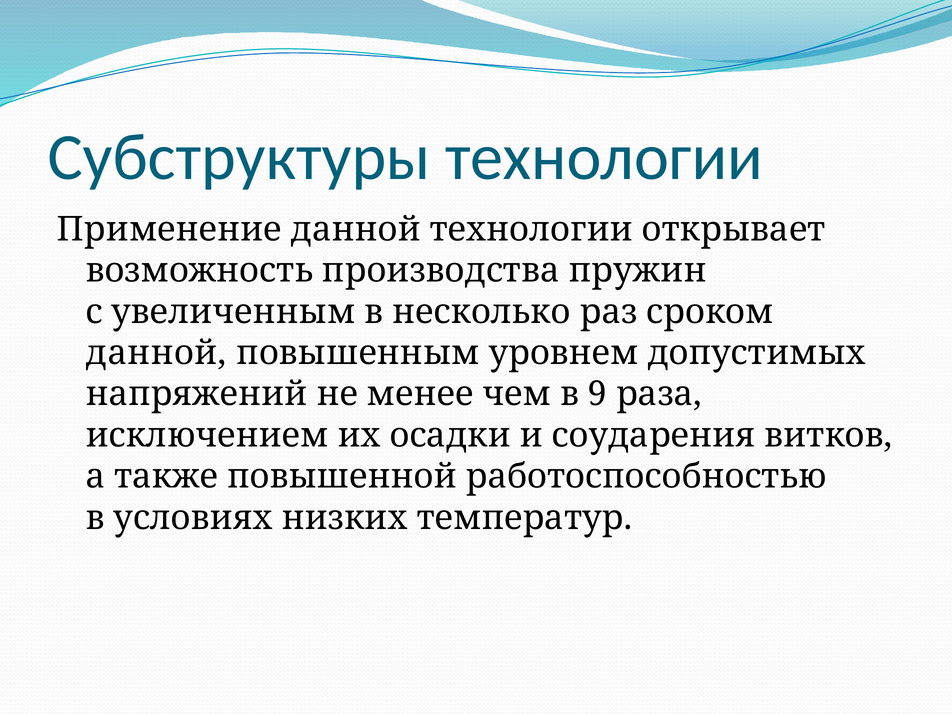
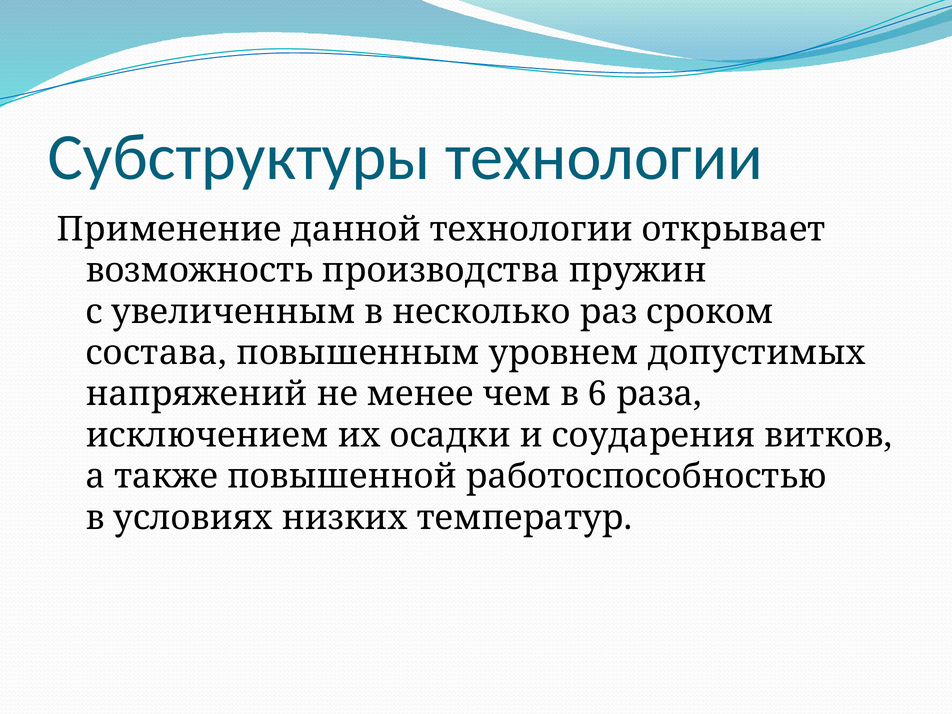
данной: данной -> состава (156, 353)
9: 9 -> 6 (597, 394)
